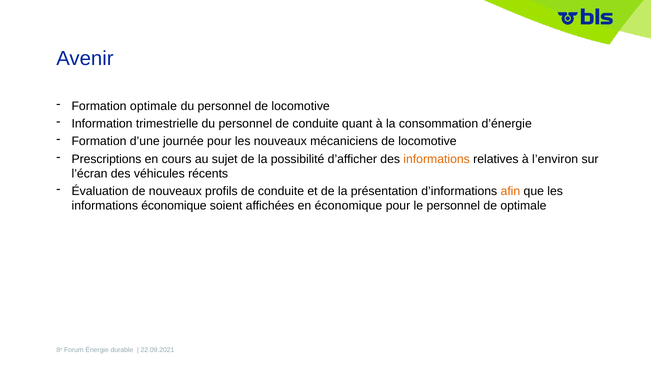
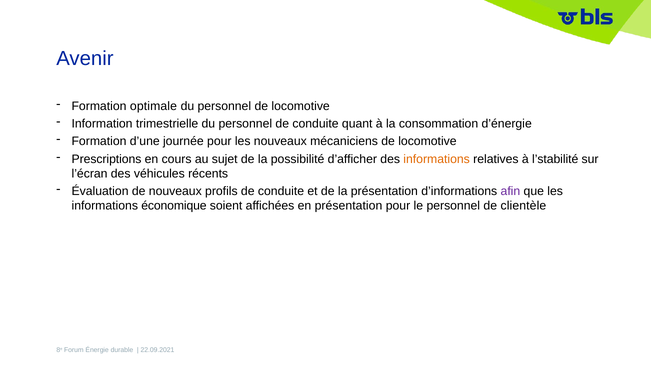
l’environ: l’environ -> l’stabilité (555, 159)
afin colour: orange -> purple (510, 191)
en économique: économique -> présentation (349, 206)
de optimale: optimale -> clientèle (523, 206)
